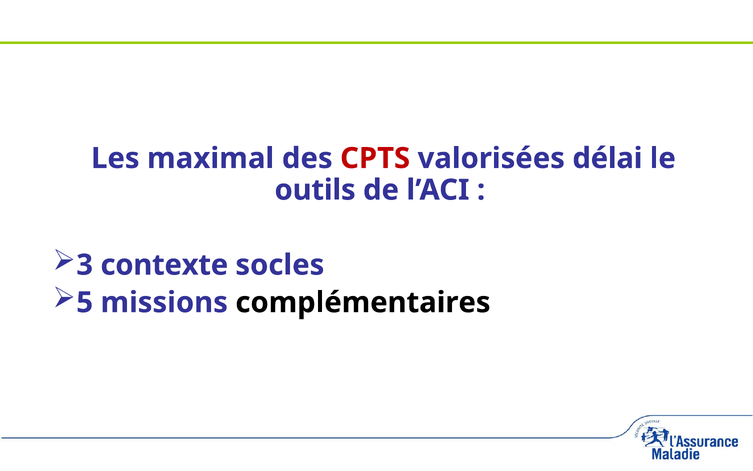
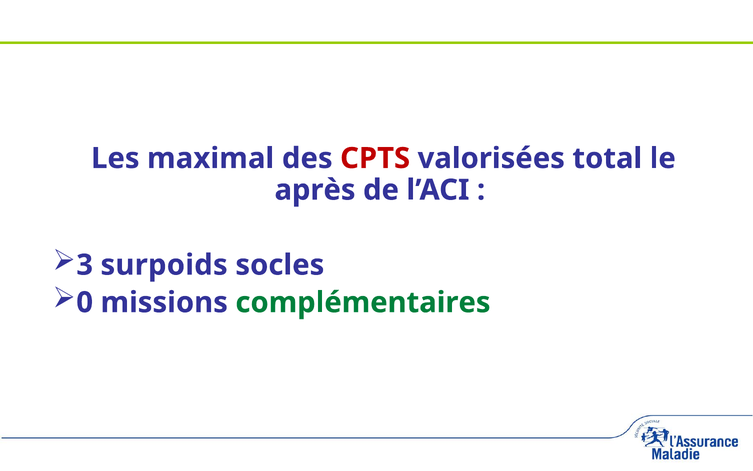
délai: délai -> total (607, 158)
outils: outils -> après (315, 190)
contexte: contexte -> surpoids (164, 265)
5: 5 -> 0 (85, 302)
complémentaires colour: black -> green (363, 302)
